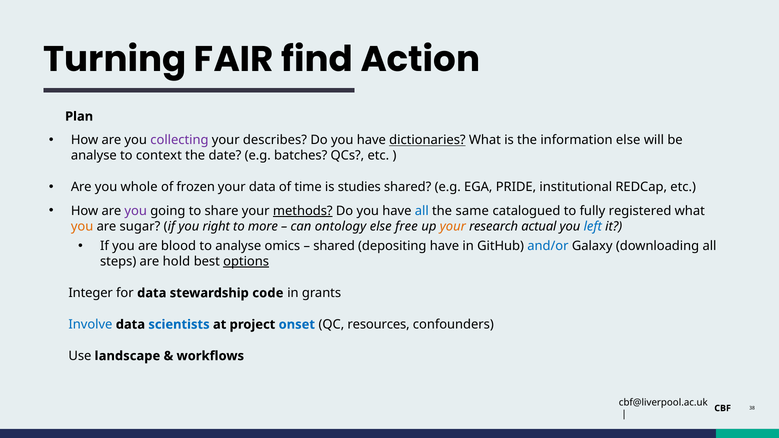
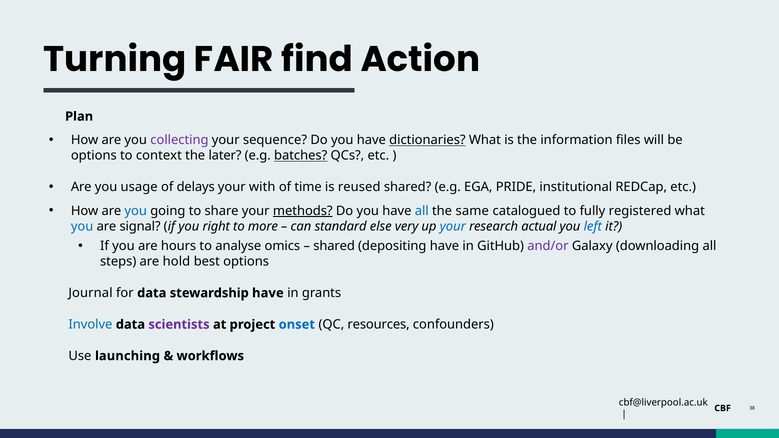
describes: describes -> sequence (275, 140)
information else: else -> files (628, 140)
analyse: analyse -> options (94, 156)
date: date -> later (225, 156)
batches underline: none -> present (301, 156)
whole: whole -> usage (139, 187)
frozen: frozen -> delays (196, 187)
your data: data -> with (262, 187)
studies: studies -> reused (359, 187)
you colour: purple -> blue (136, 211)
you colour: orange -> blue (82, 226)
sugar: sugar -> signal (140, 226)
ontology: ontology -> standard (341, 226)
free: free -> very (407, 226)
your colour: orange -> blue (453, 226)
blood: blood -> hours (179, 246)
and/or colour: blue -> purple (548, 246)
options underline: present -> none (246, 262)
Integer: Integer -> Journal (91, 293)
stewardship code: code -> have (268, 293)
scientists colour: blue -> purple (179, 325)
landscape: landscape -> launching (127, 356)
